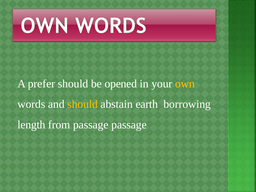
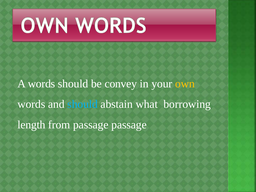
A prefer: prefer -> words (42, 84)
opened: opened -> convey (121, 84)
should colour: yellow -> light blue (83, 104)
earth: earth -> what (147, 104)
